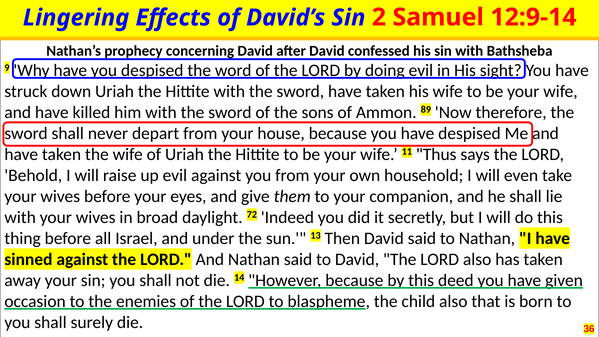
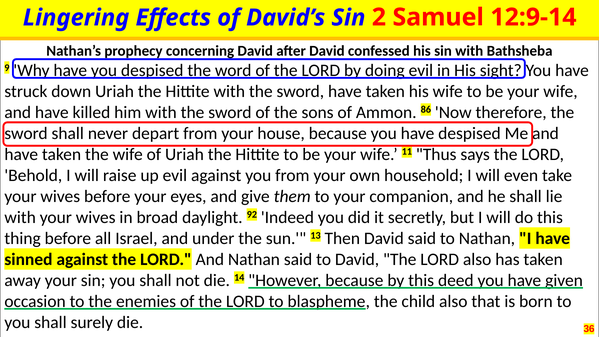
89: 89 -> 86 (426, 110)
72: 72 -> 92 (252, 215)
